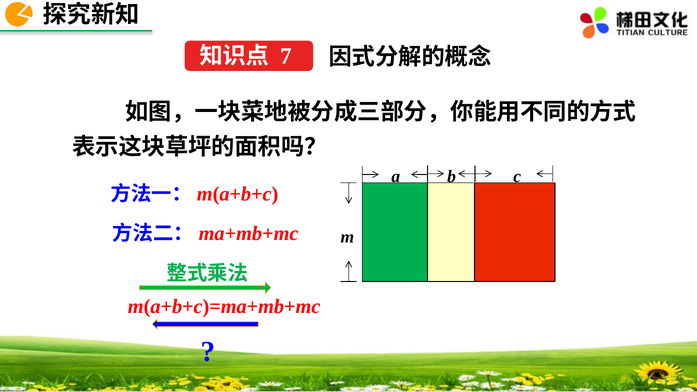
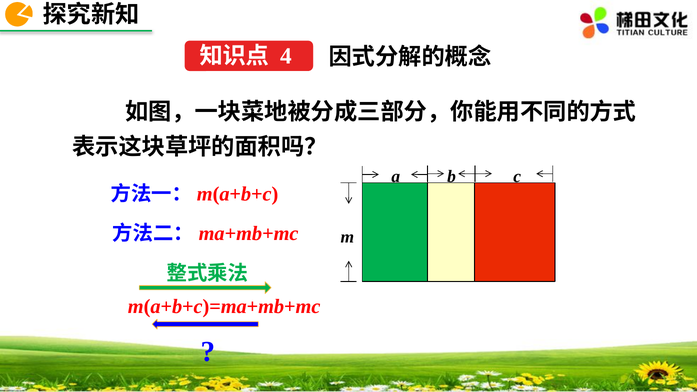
7: 7 -> 4 (286, 56)
